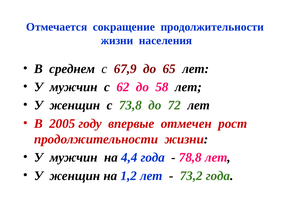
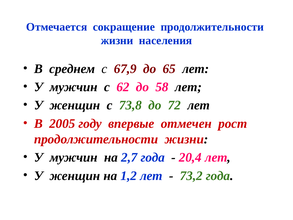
4,4: 4,4 -> 2,7 (129, 157)
78,8: 78,8 -> 20,4 (190, 157)
